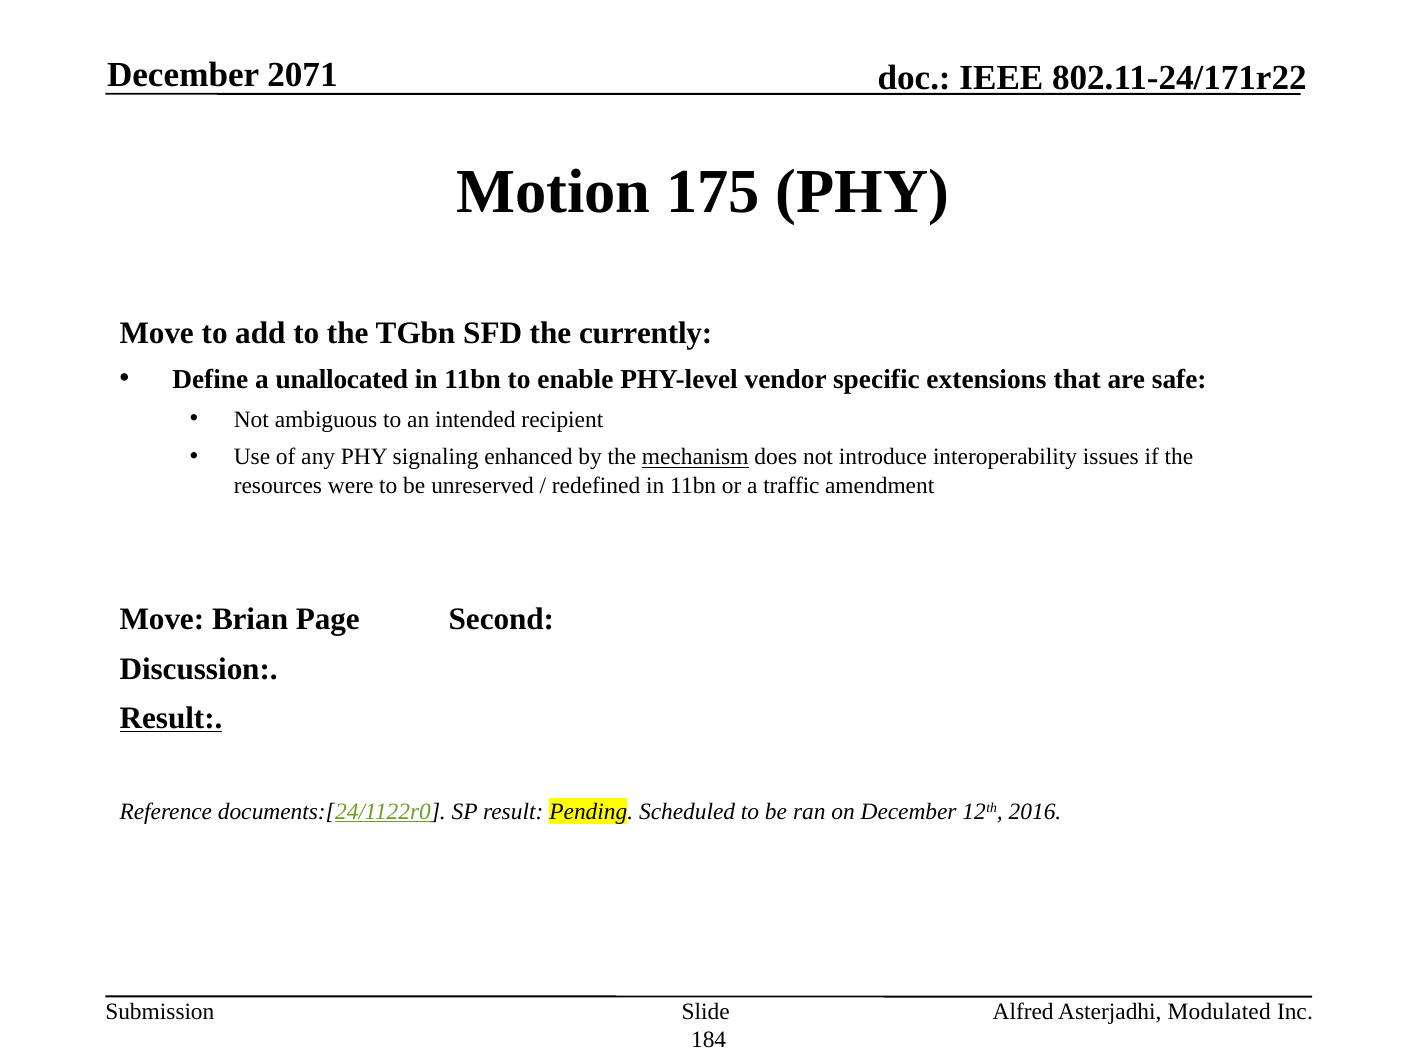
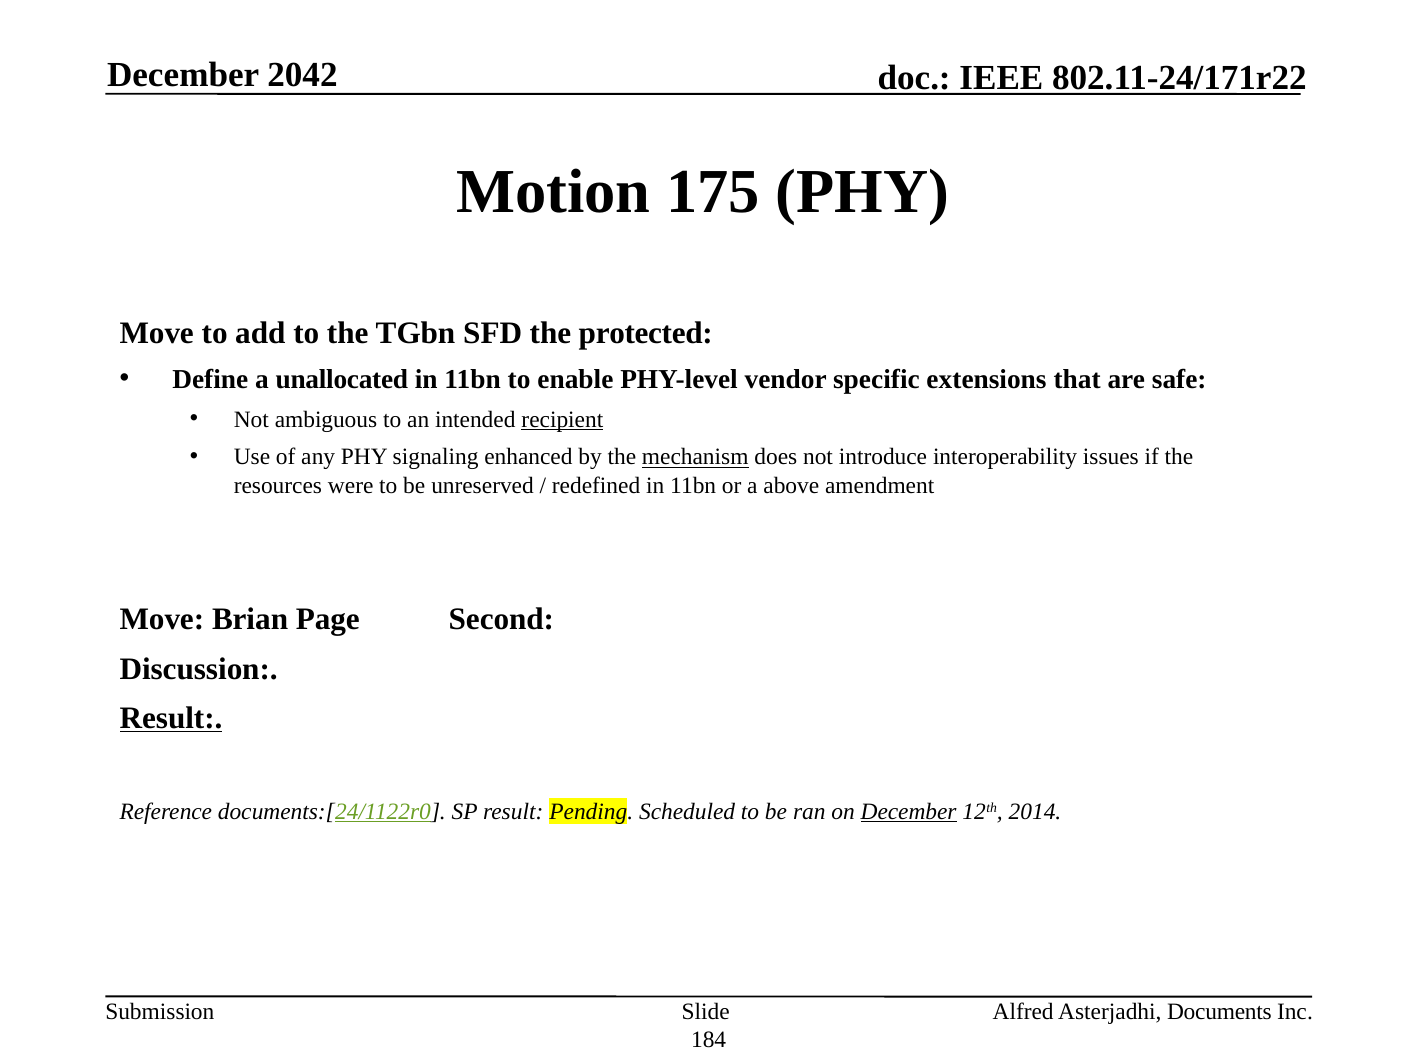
2071: 2071 -> 2042 (302, 75)
currently: currently -> protected (646, 333)
recipient underline: none -> present (562, 419)
traffic: traffic -> above (791, 485)
December underline: none -> present (909, 811)
2016: 2016 -> 2014 (1035, 811)
Modulated: Modulated -> Documents (1219, 1011)
